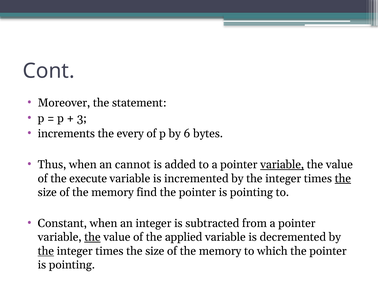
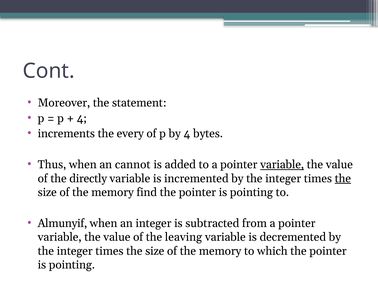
3: 3 -> 4 (82, 118)
by 6: 6 -> 4 (187, 133)
execute: execute -> directly (88, 178)
Constant: Constant -> Almunyif (62, 223)
the underline: present -> none (92, 237)
applied: applied -> leaving (183, 237)
the underline: present -> none (46, 251)
